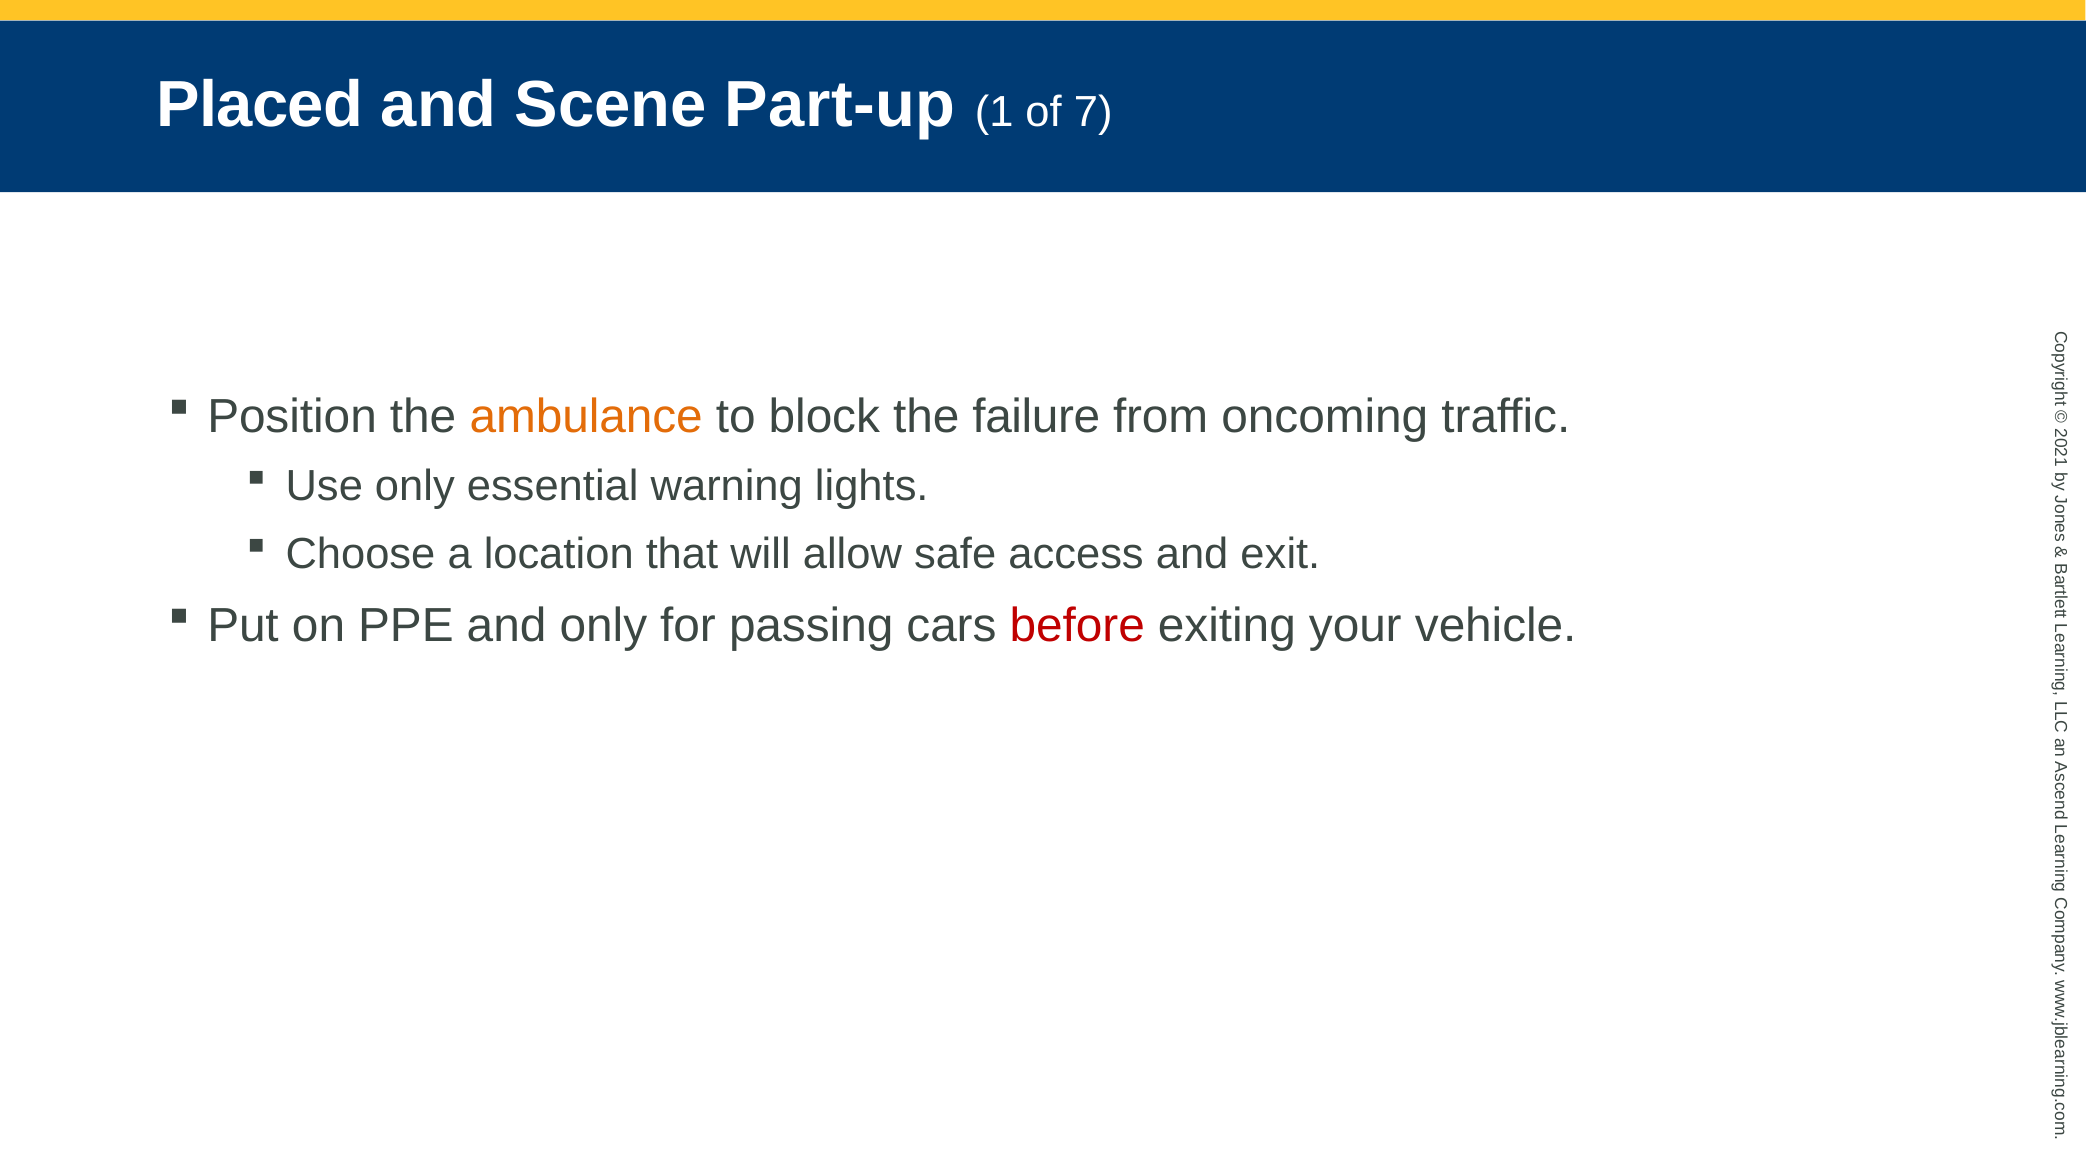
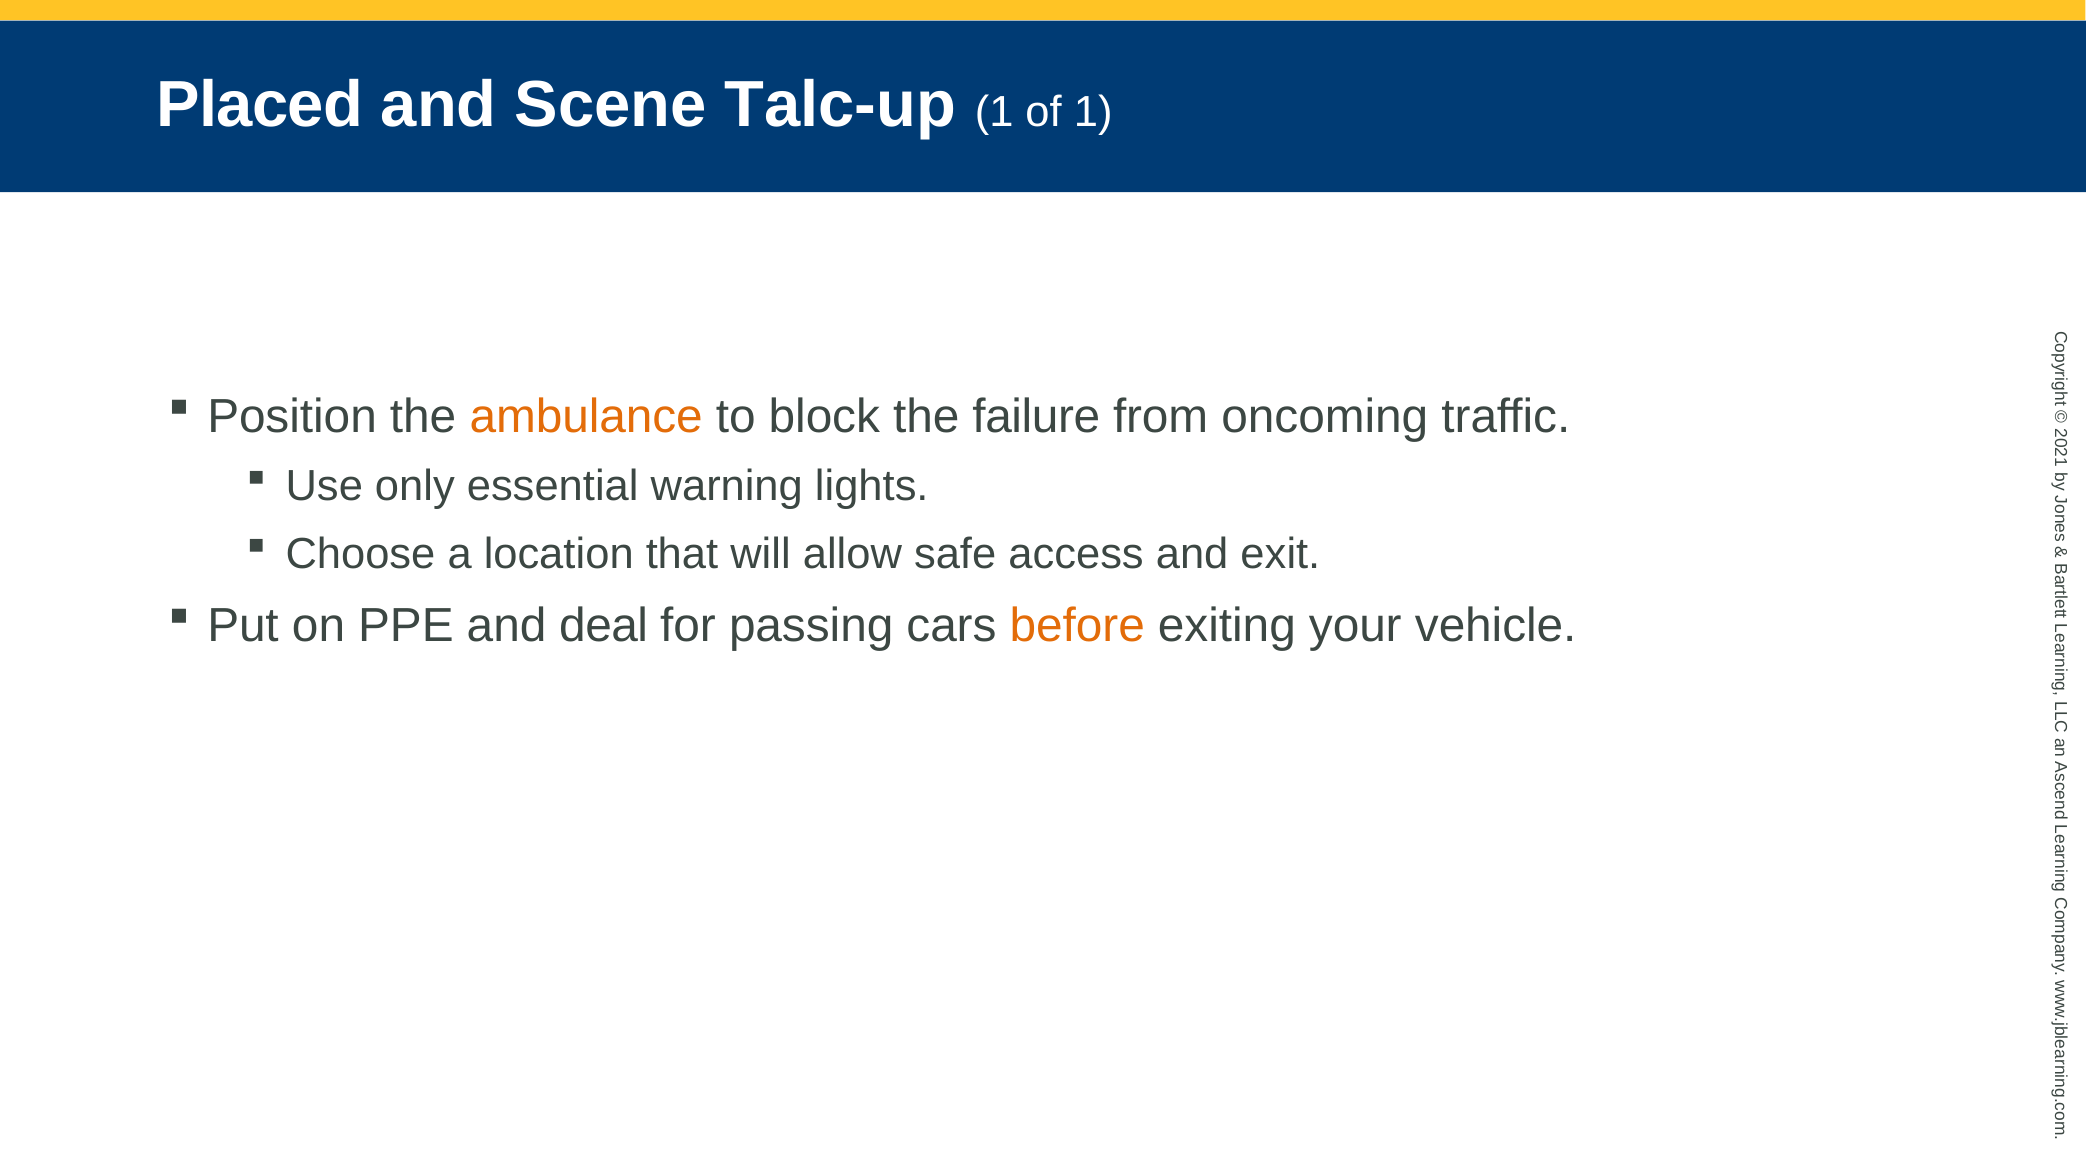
Part-up: Part-up -> Talc-up (840, 105)
of 7: 7 -> 1 (1093, 112)
and only: only -> deal (604, 626)
before colour: red -> orange (1077, 626)
